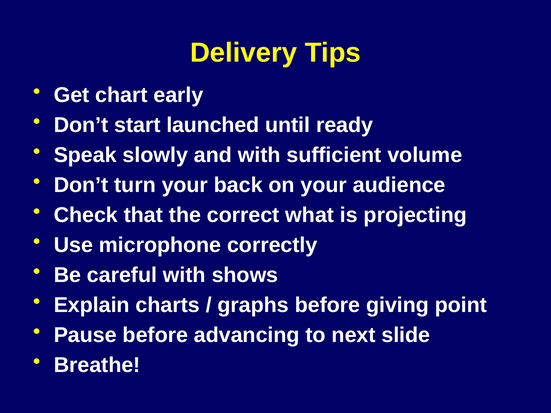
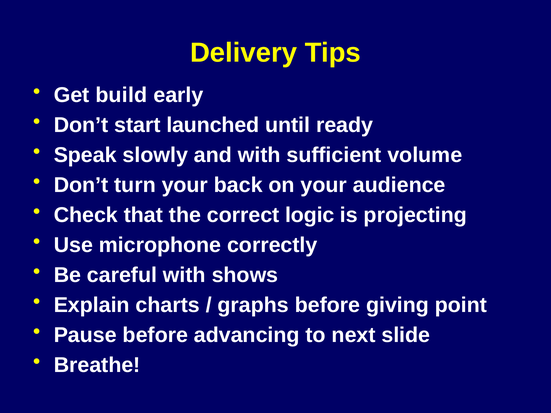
chart: chart -> build (121, 95)
what: what -> logic (310, 215)
